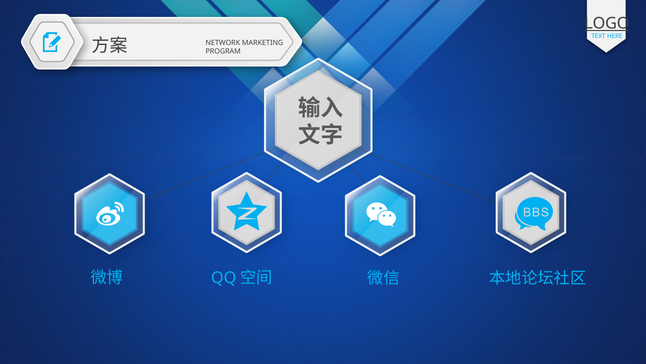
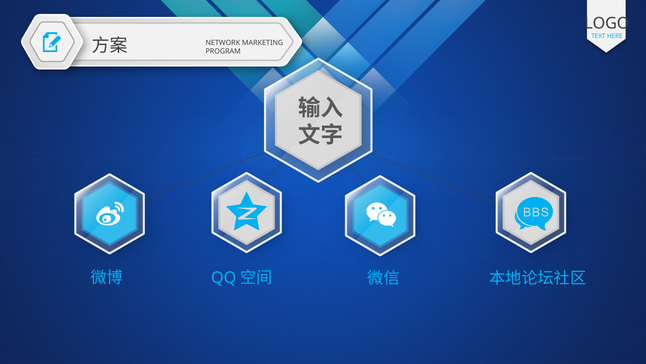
LOGO underline: present -> none (607, 23)
